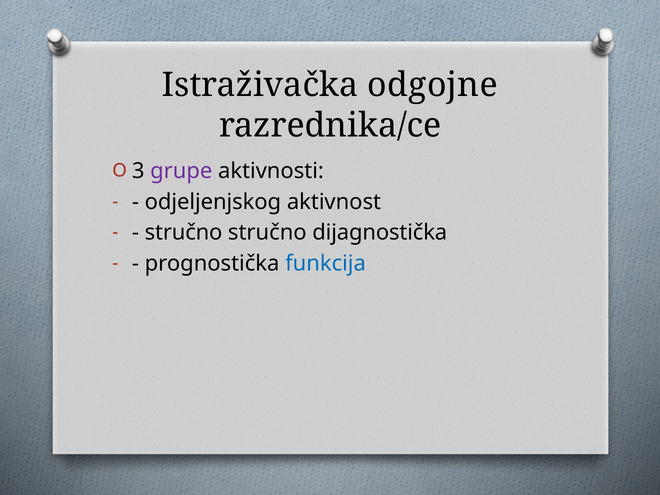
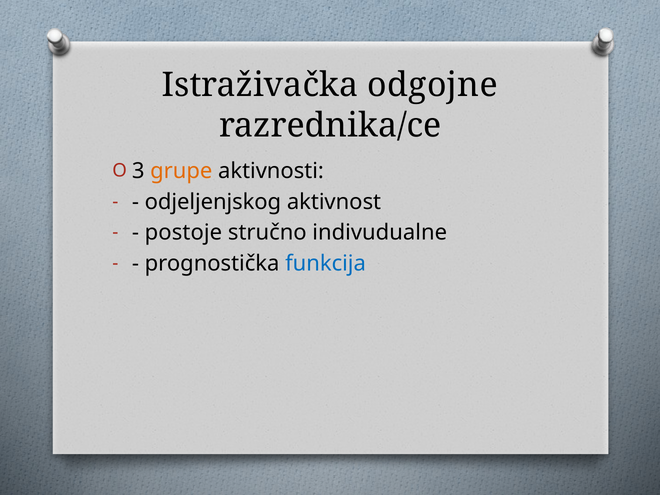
grupe colour: purple -> orange (181, 171)
stručno: stručno -> postoje (183, 233)
dijagnostička: dijagnostička -> indivudualne (380, 233)
